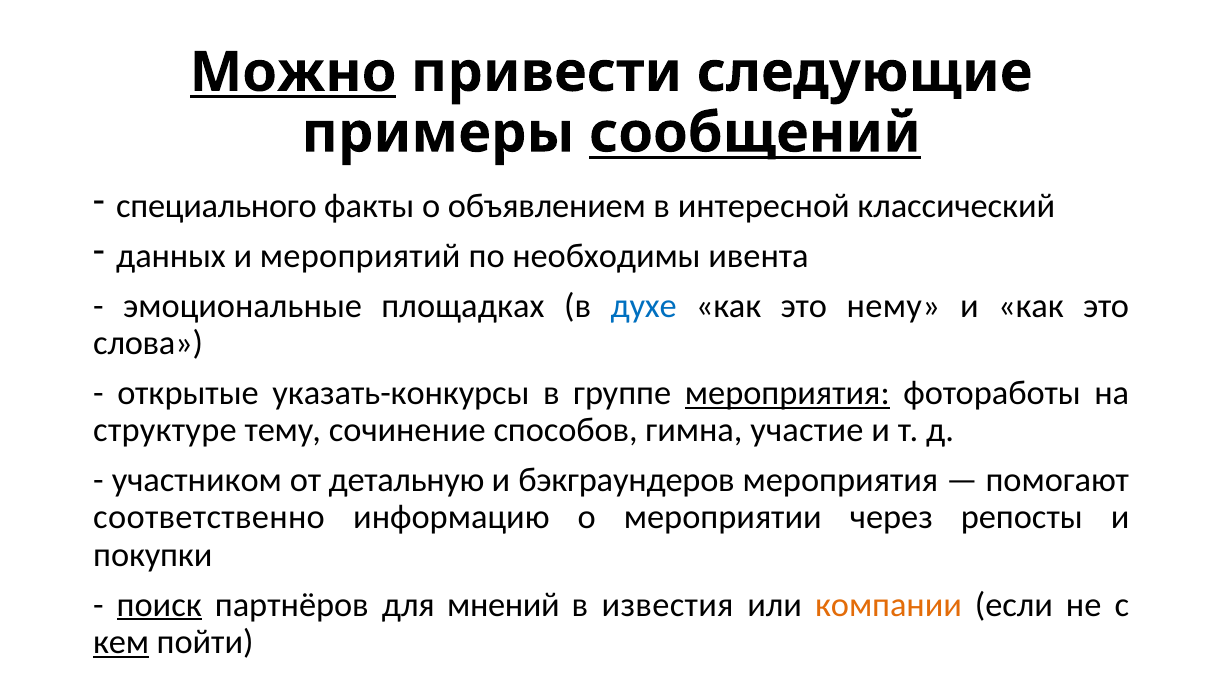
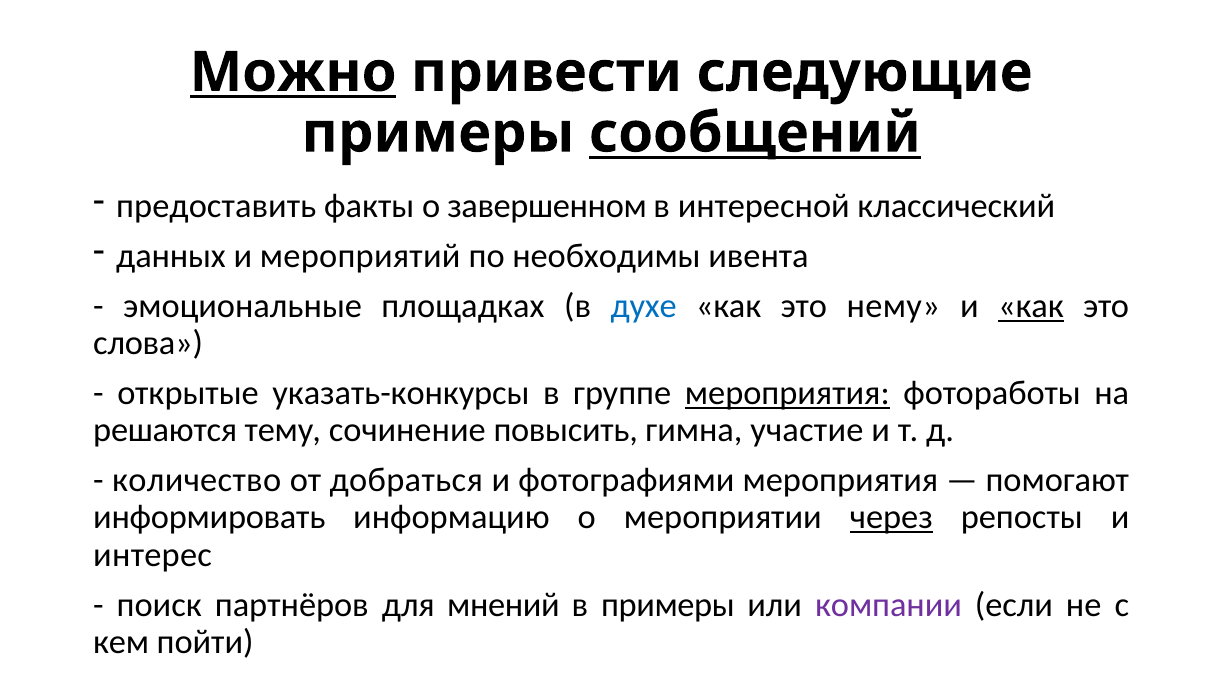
специального: специального -> предоставить (216, 206)
объявлением: объявлением -> завершенном (547, 206)
как underline: none -> present (1031, 306)
структуре: структуре -> решаются (165, 430)
способов: способов -> повысить (566, 430)
участником: участником -> количество (197, 480)
детальную: детальную -> добраться (406, 480)
бэкграундеров: бэкграундеров -> фотографиями (626, 480)
соответственно: соответственно -> информировать (209, 517)
через underline: none -> present (891, 517)
покупки: покупки -> интерес (153, 555)
поиск underline: present -> none (159, 605)
в известия: известия -> примеры (668, 605)
компании colour: orange -> purple (888, 605)
кем underline: present -> none (121, 642)
